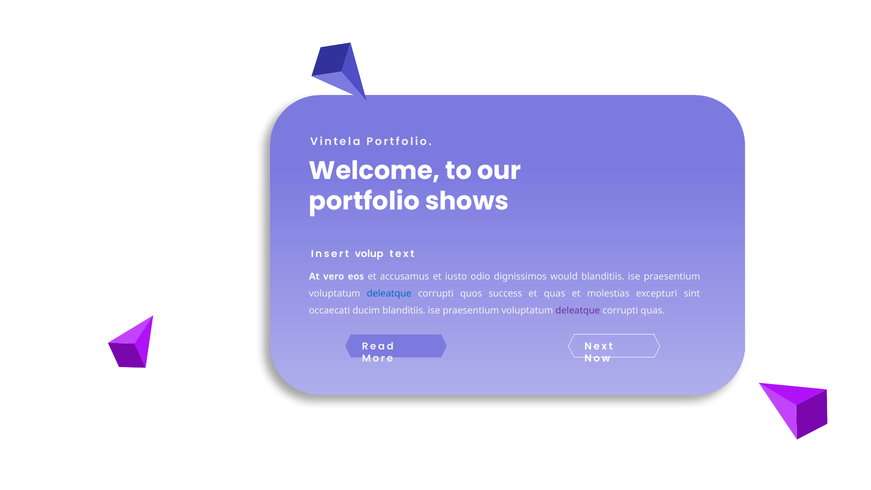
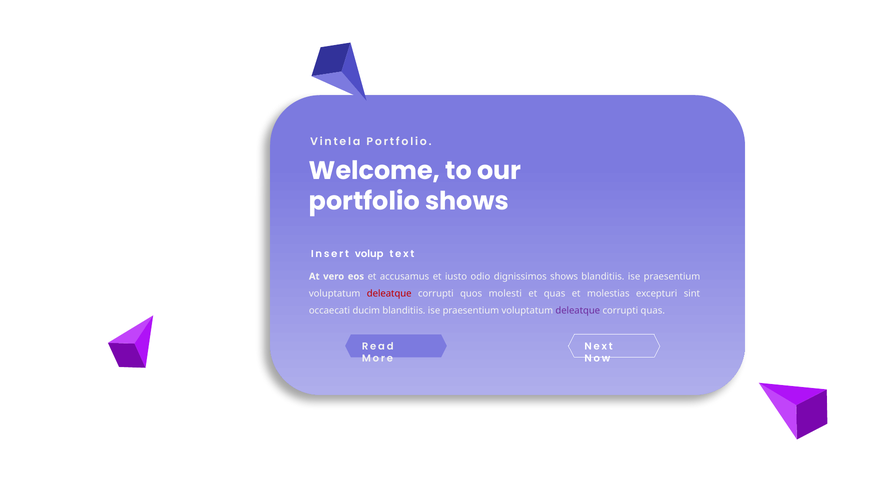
dignissimos would: would -> shows (564, 276)
deleatque colour: blue -> red (389, 293)
success: success -> molesti (505, 293)
